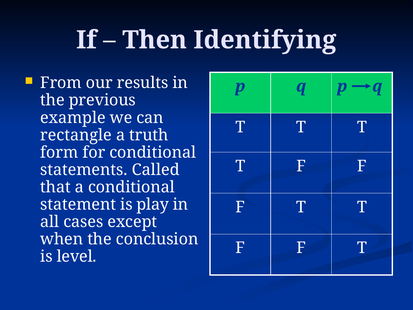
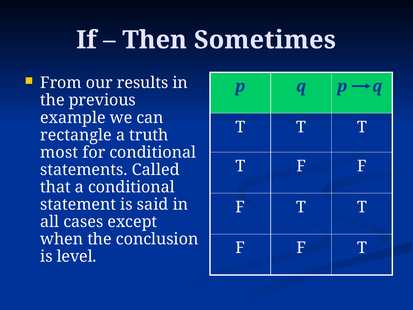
Identifying: Identifying -> Sometimes (265, 40)
form: form -> most (59, 152)
play: play -> said (153, 204)
